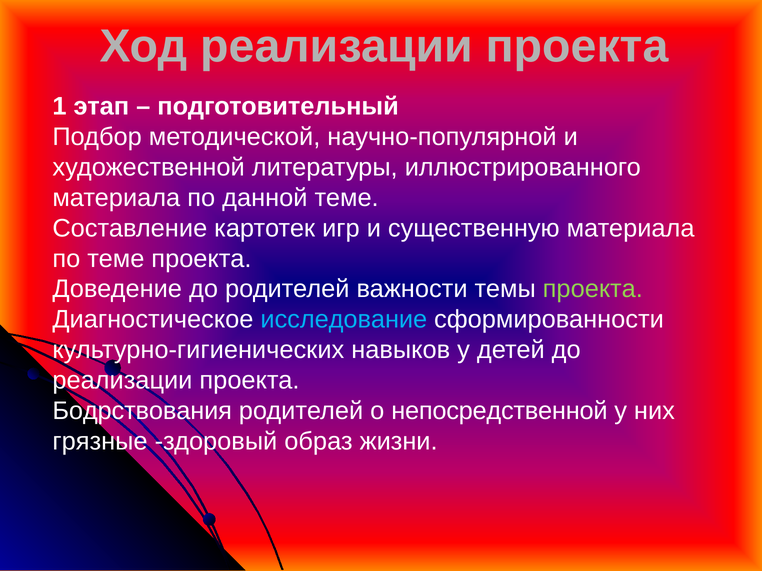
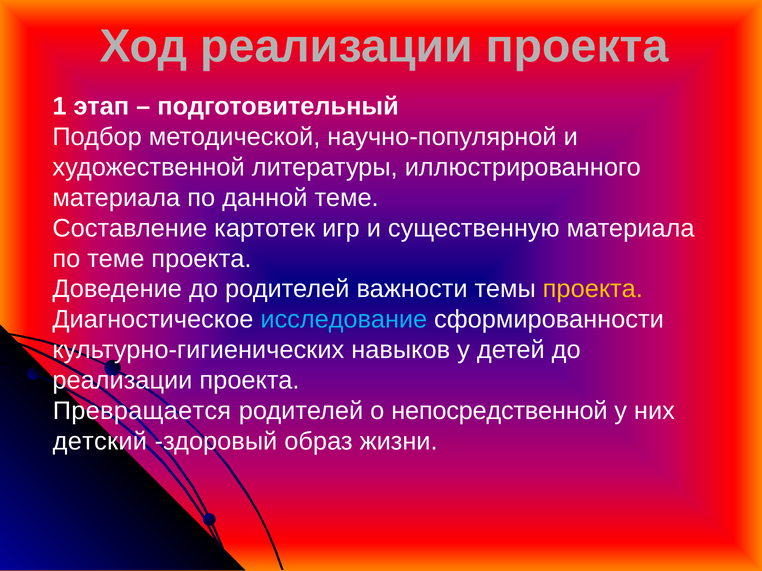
проекта colour: light green -> yellow (593, 289)
Бодрствования: Бодрствования -> Превращается (142, 411)
грязные: грязные -> детский (100, 442)
